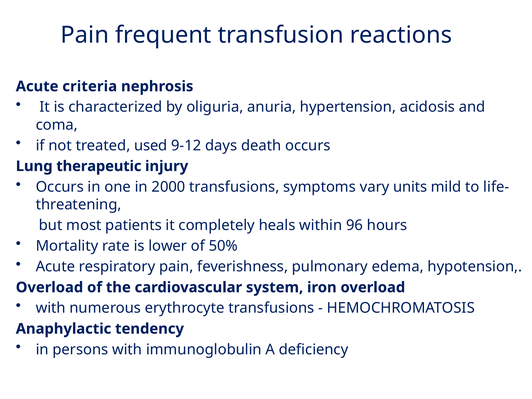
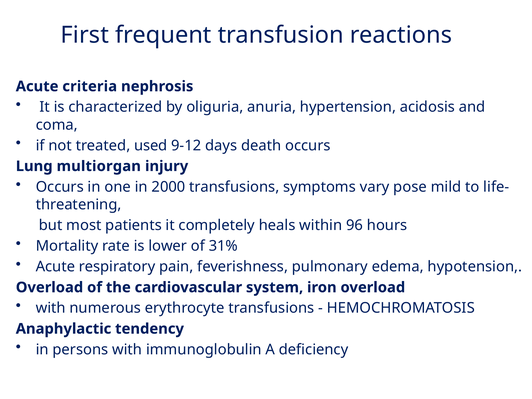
Pain: Pain -> First (85, 35)
therapeutic: therapeutic -> multiorgan (99, 166)
units: units -> pose (410, 187)
50%: 50% -> 31% (223, 246)
